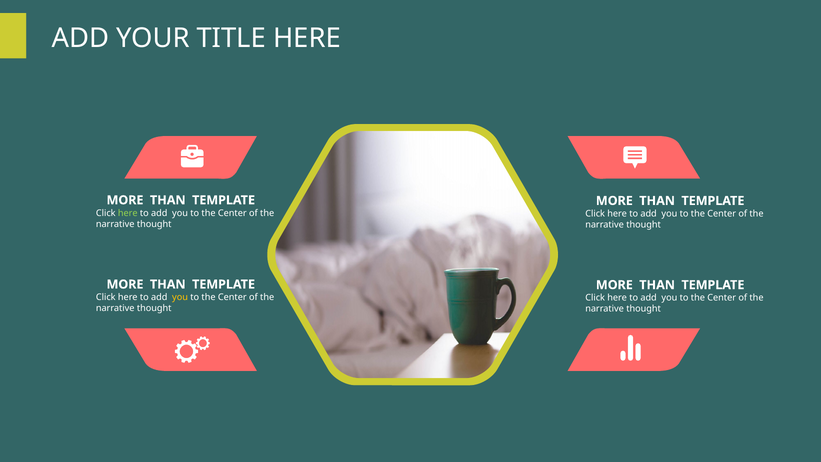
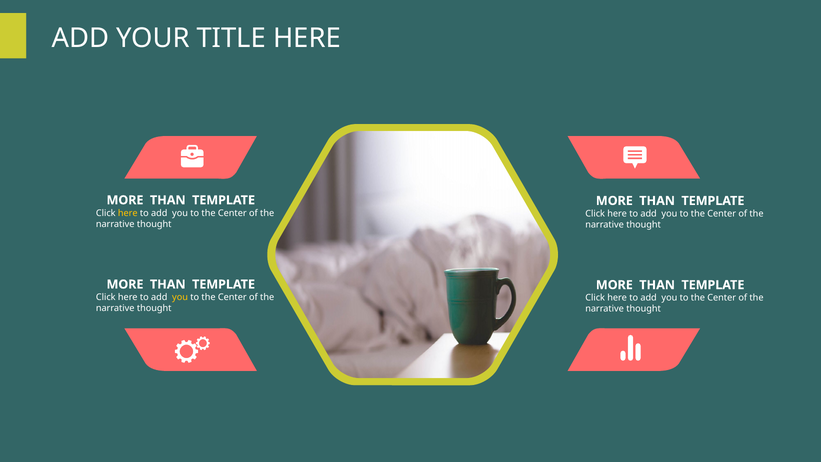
here colour: light green -> yellow (128, 213)
